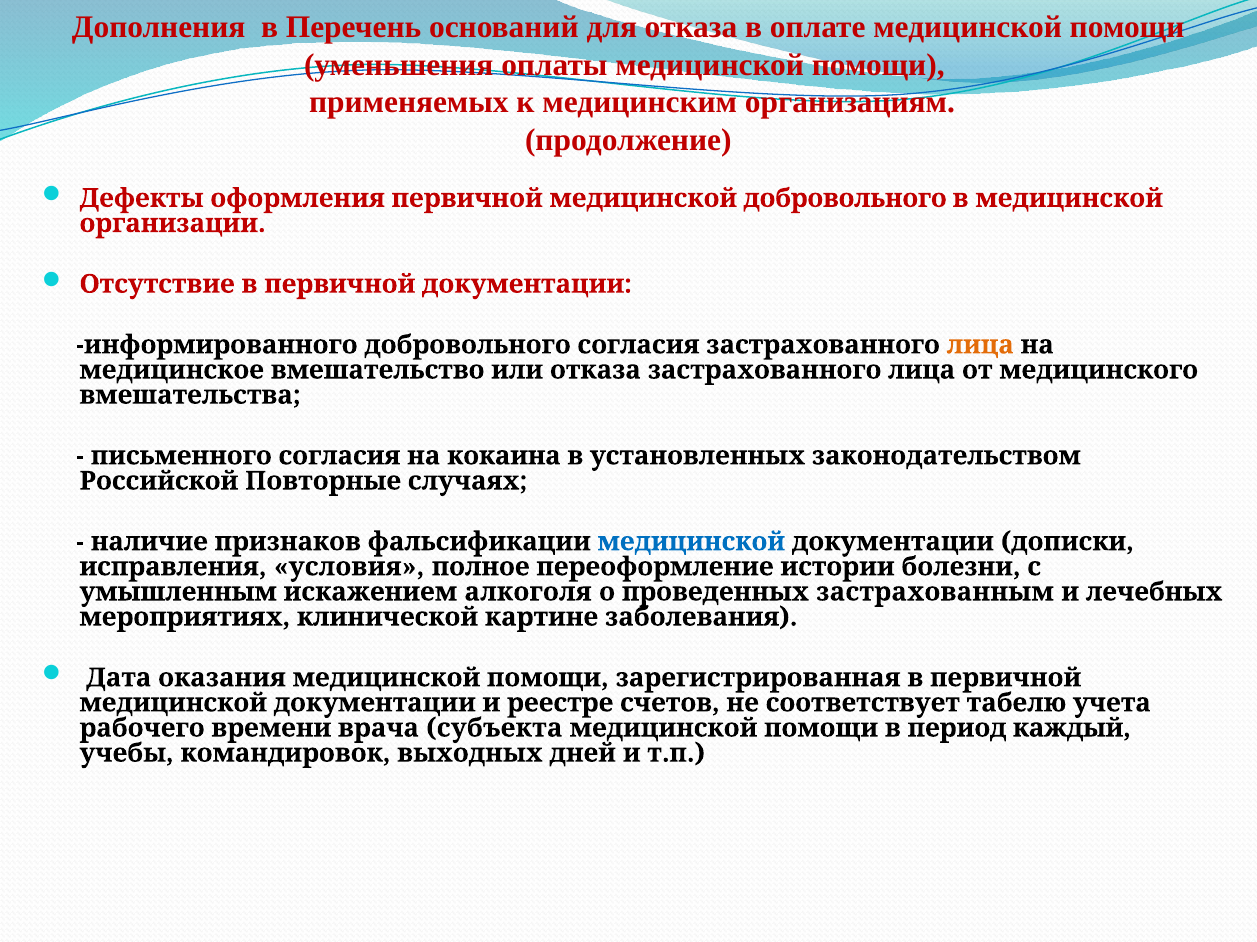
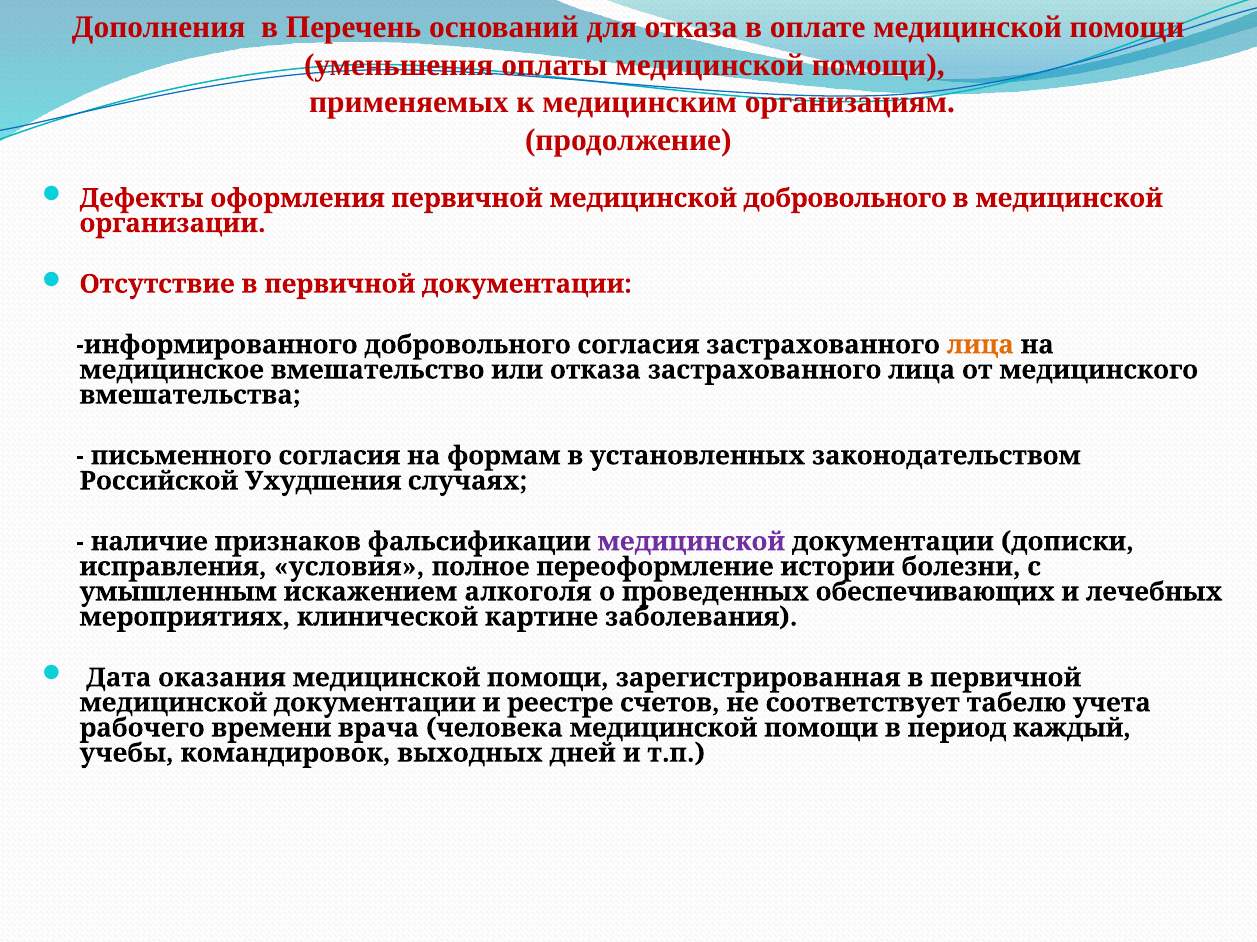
кокаина: кокаина -> формам (504, 456)
Повторные: Повторные -> Ухудшения (323, 481)
медицинской colour: blue -> purple (691, 542)
застрахованным: застрахованным -> обеспечивающих (935, 592)
субъекта: субъекта -> человека (494, 729)
